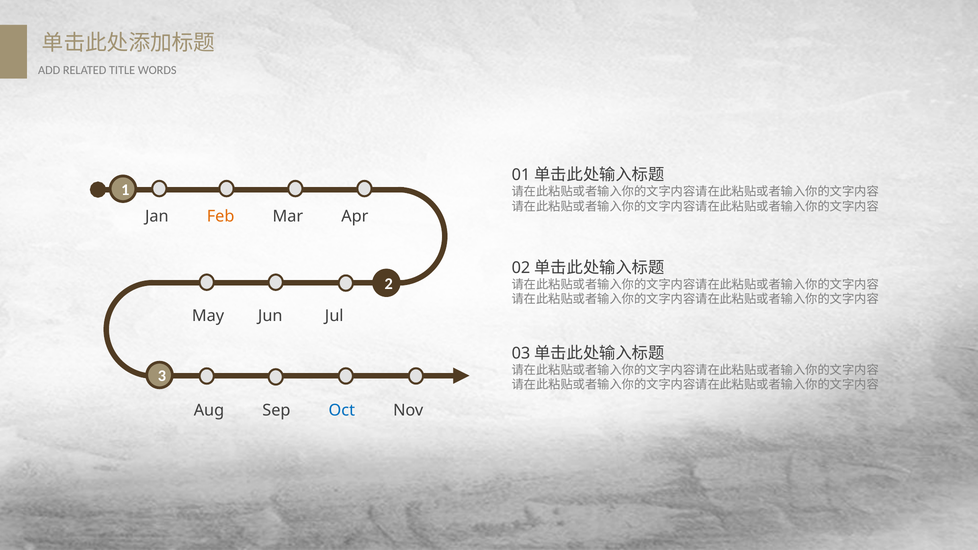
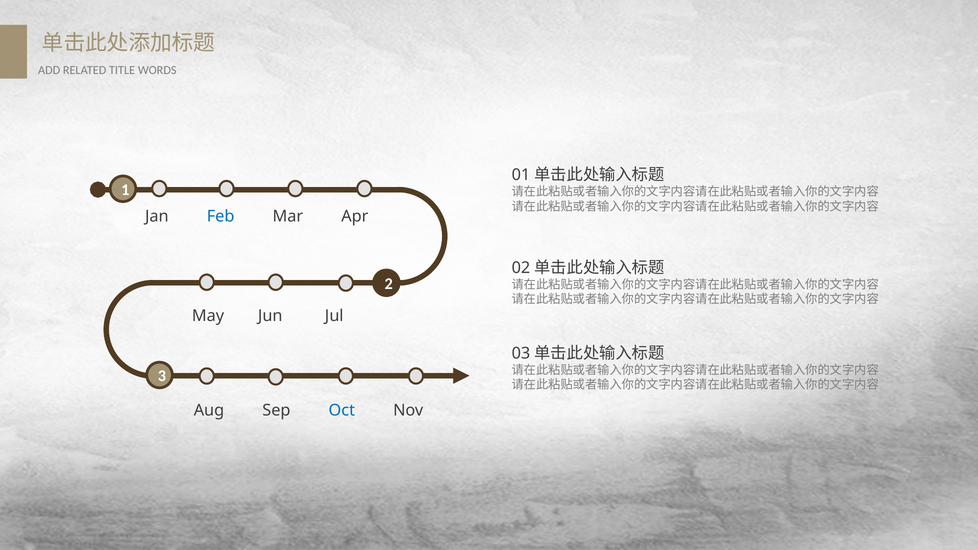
Feb colour: orange -> blue (221, 216)
